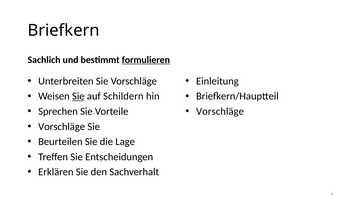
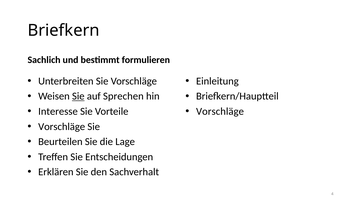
formulieren underline: present -> none (146, 60)
Schildern: Schildern -> Sprechen (123, 96)
Sprechen: Sprechen -> Interesse (58, 111)
